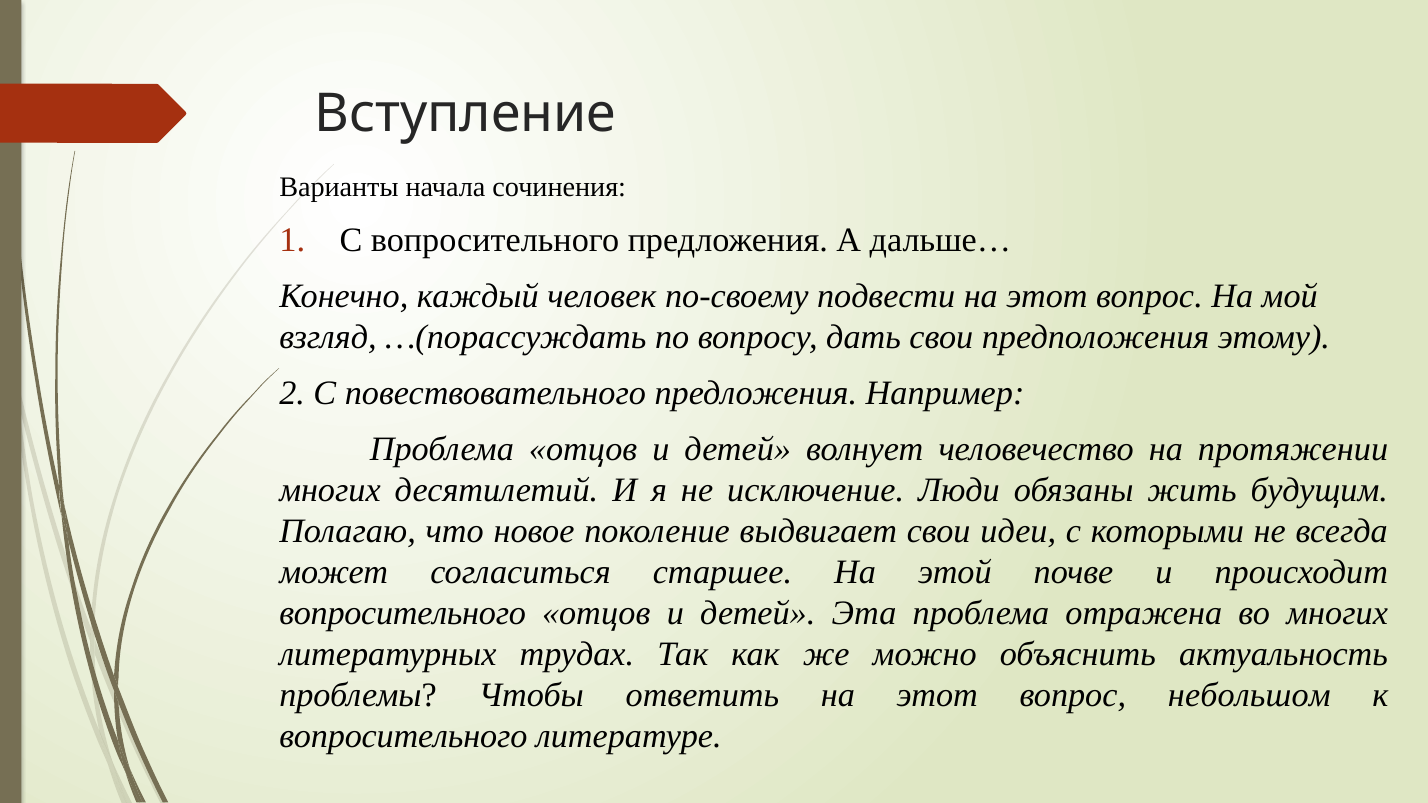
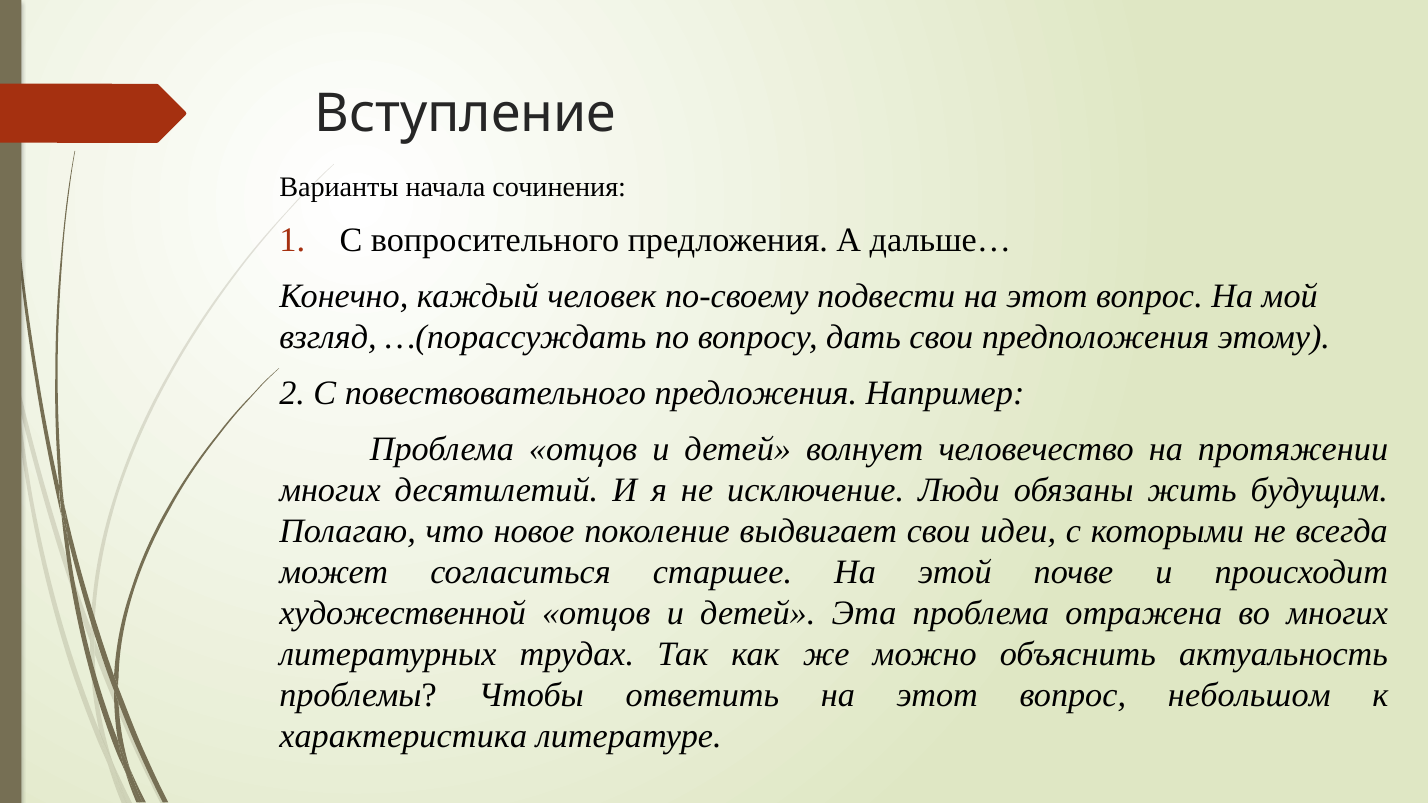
вопросительного: вопросительного -> художественной (403, 613)
вопросительного: вопросительного -> характеристика (403, 736)
